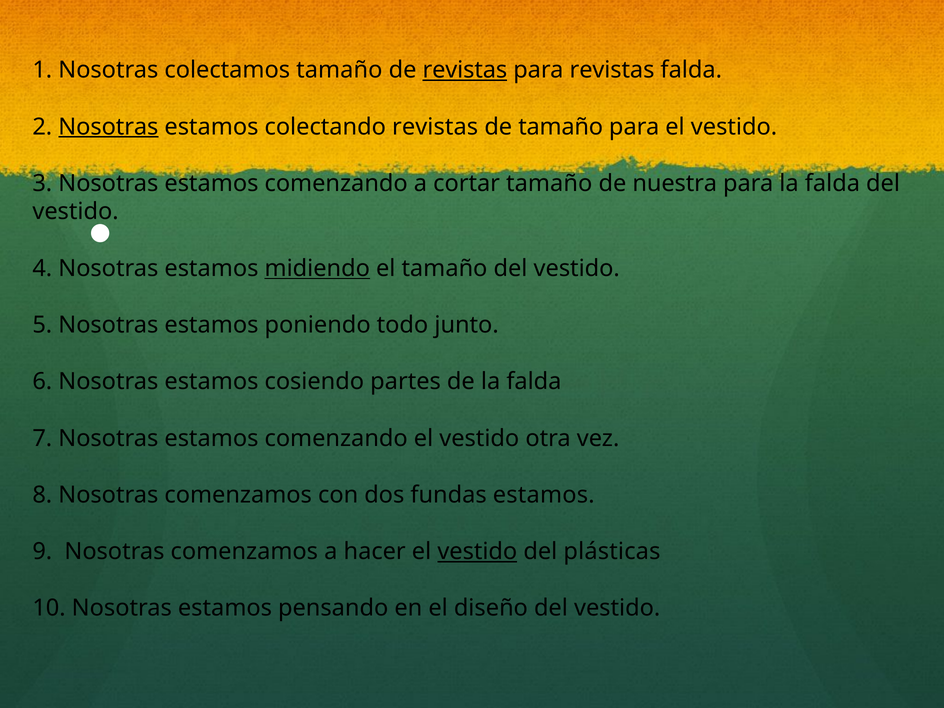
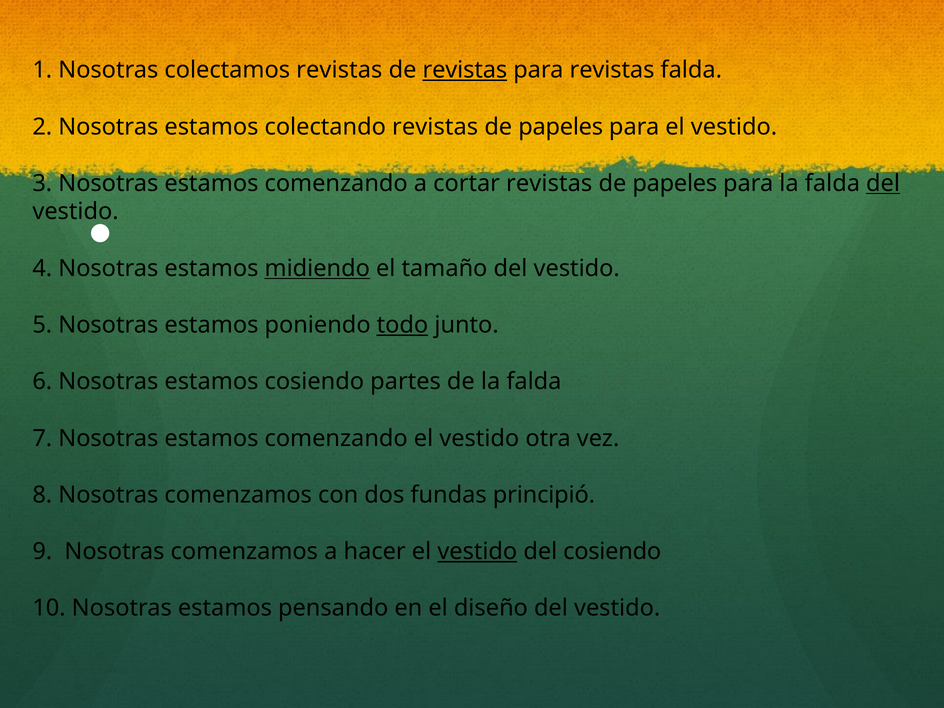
colectamos tamaño: tamaño -> revistas (339, 70)
Nosotras underline: present -> none (108, 127)
tamaño: tamaño -> papeles (561, 127)
cortar tamaño: tamaño -> revistas (549, 183)
nuestra: nuestra -> papeles (675, 183)
del underline: none -> present (883, 183)
todo underline: none -> present (402, 325)
fundas estamos: estamos -> principió (544, 495)
del plásticas: plásticas -> cosiendo (612, 552)
